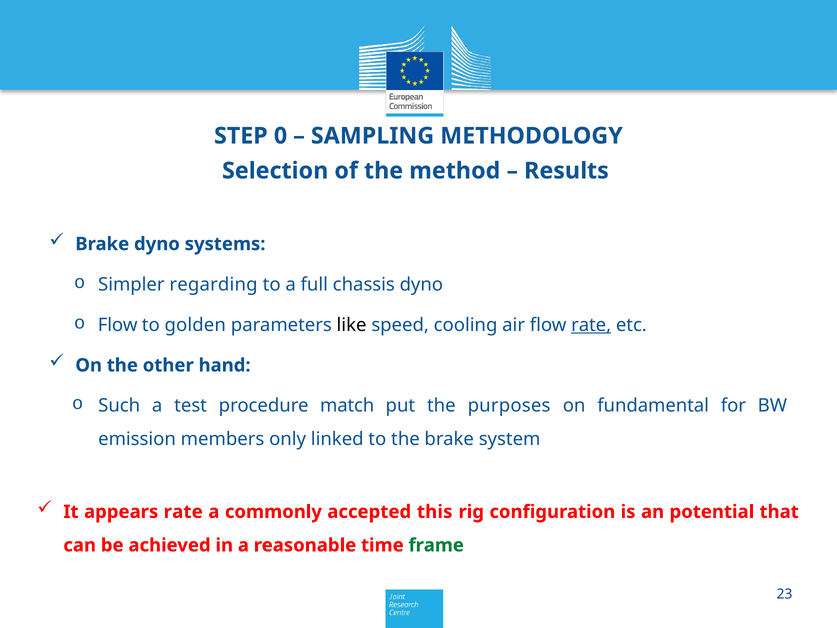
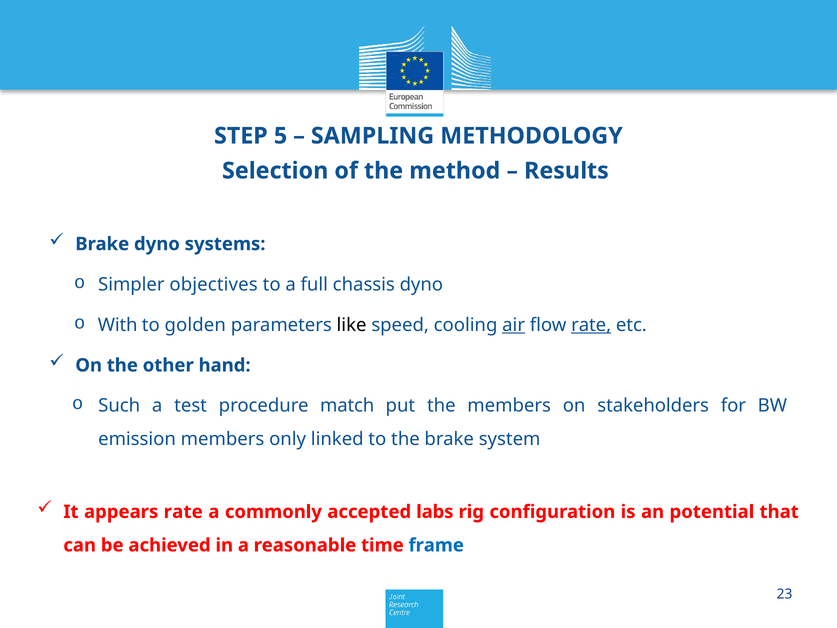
0: 0 -> 5 (281, 136)
regarding: regarding -> objectives (214, 284)
Flow: Flow -> With (118, 325)
air underline: none -> present (514, 325)
the purposes: purposes -> members (509, 406)
fundamental: fundamental -> stakeholders (653, 406)
this: this -> labs (435, 512)
frame colour: green -> blue (436, 545)
